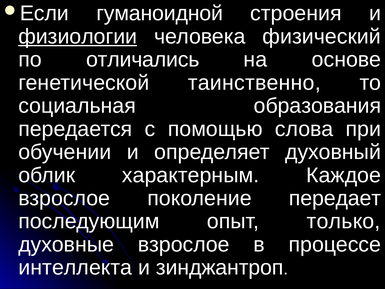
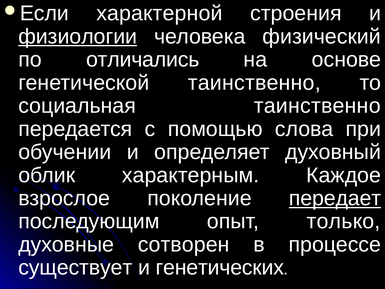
гуманоидной: гуманоидной -> характерной (159, 13)
социальная образования: образования -> таинственно (317, 106)
передает underline: none -> present (335, 198)
духовные взрослое: взрослое -> сотворен (184, 244)
интеллекта: интеллекта -> существует (75, 267)
зинджантроп: зинджантроп -> генетических (220, 267)
